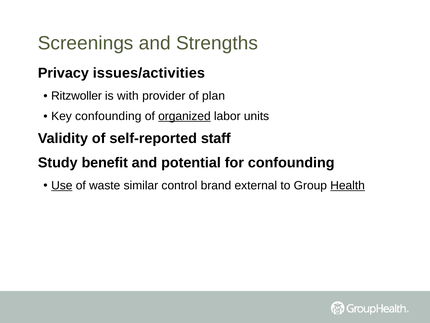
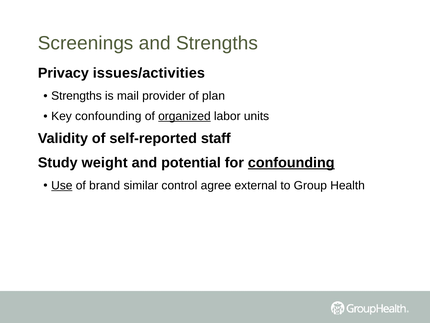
Ritzwoller: Ritzwoller -> Strengths (76, 96)
with: with -> mail (128, 96)
benefit: benefit -> weight (105, 162)
confounding underline: none -> present (291, 162)
waste: waste -> brand (105, 185)
brand: brand -> agree (216, 185)
Health underline: present -> none (348, 185)
